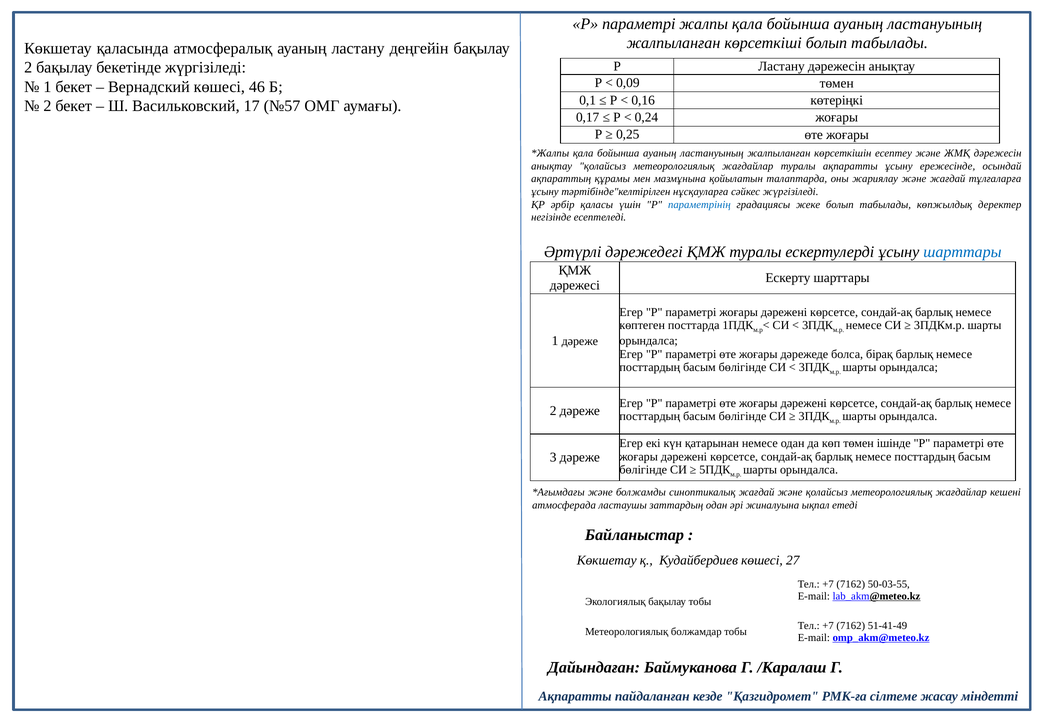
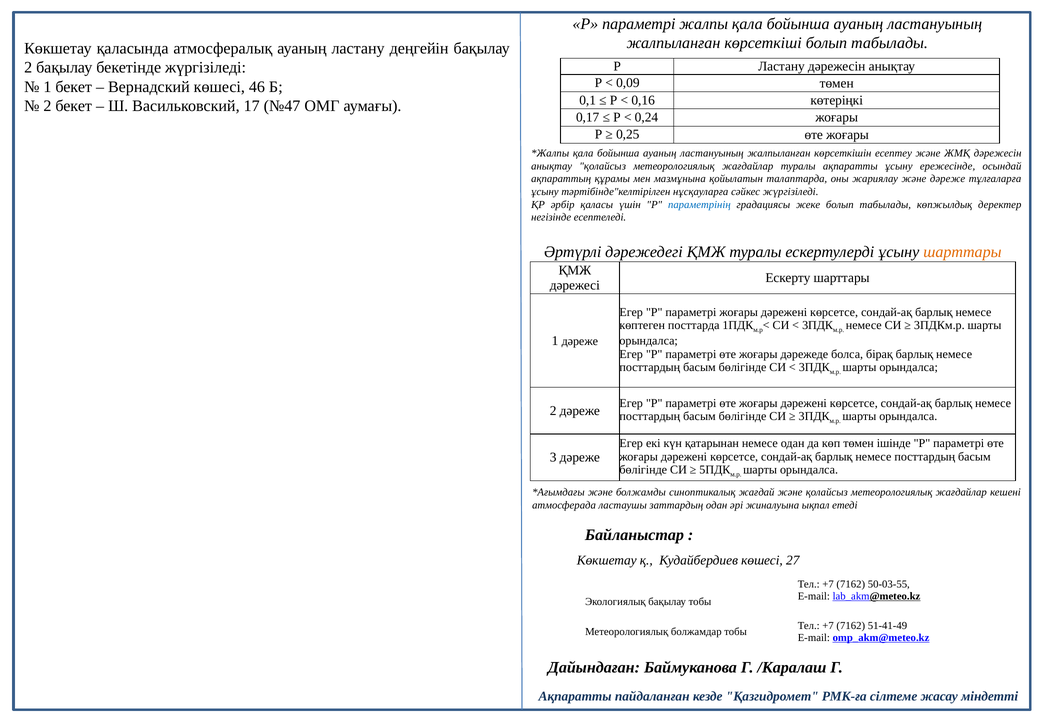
№57: №57 -> №47 (282, 106)
және жағдай: жағдай -> дәреже (948, 179)
шарттары colour: blue -> orange (962, 252)
